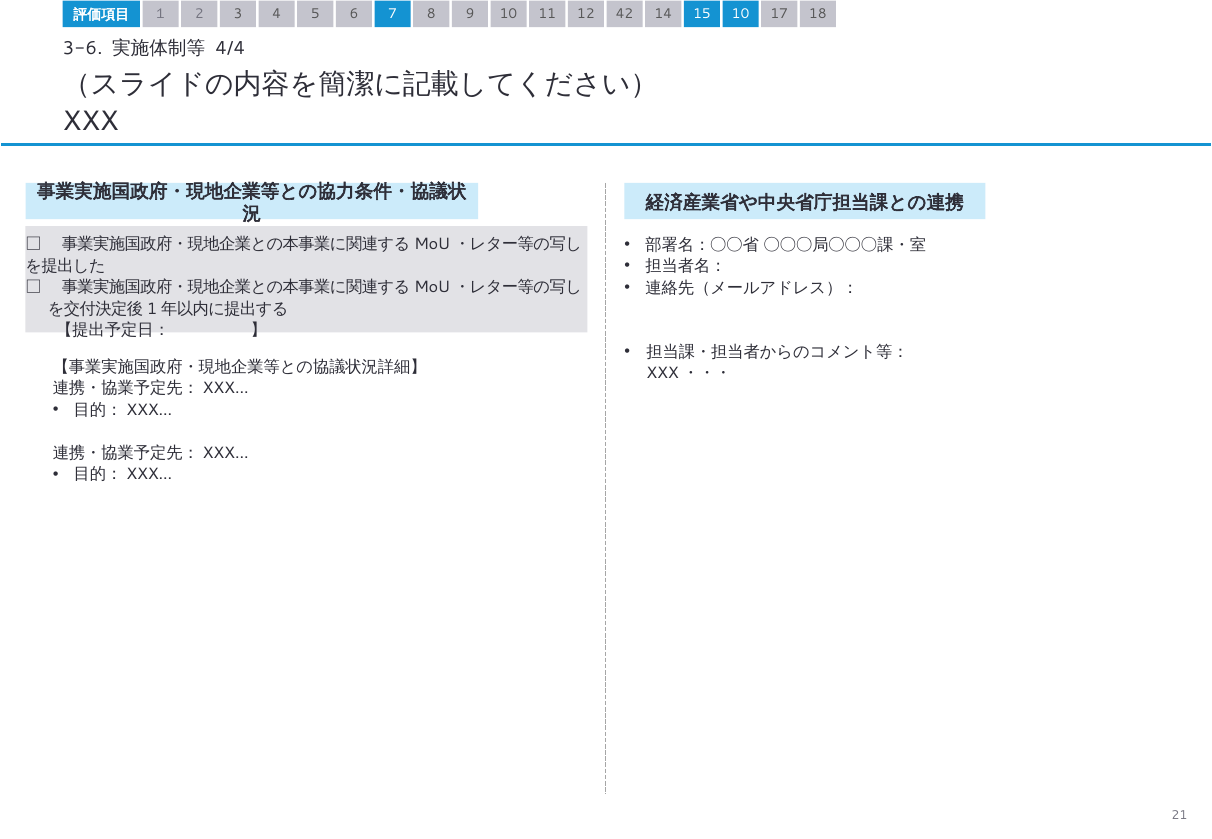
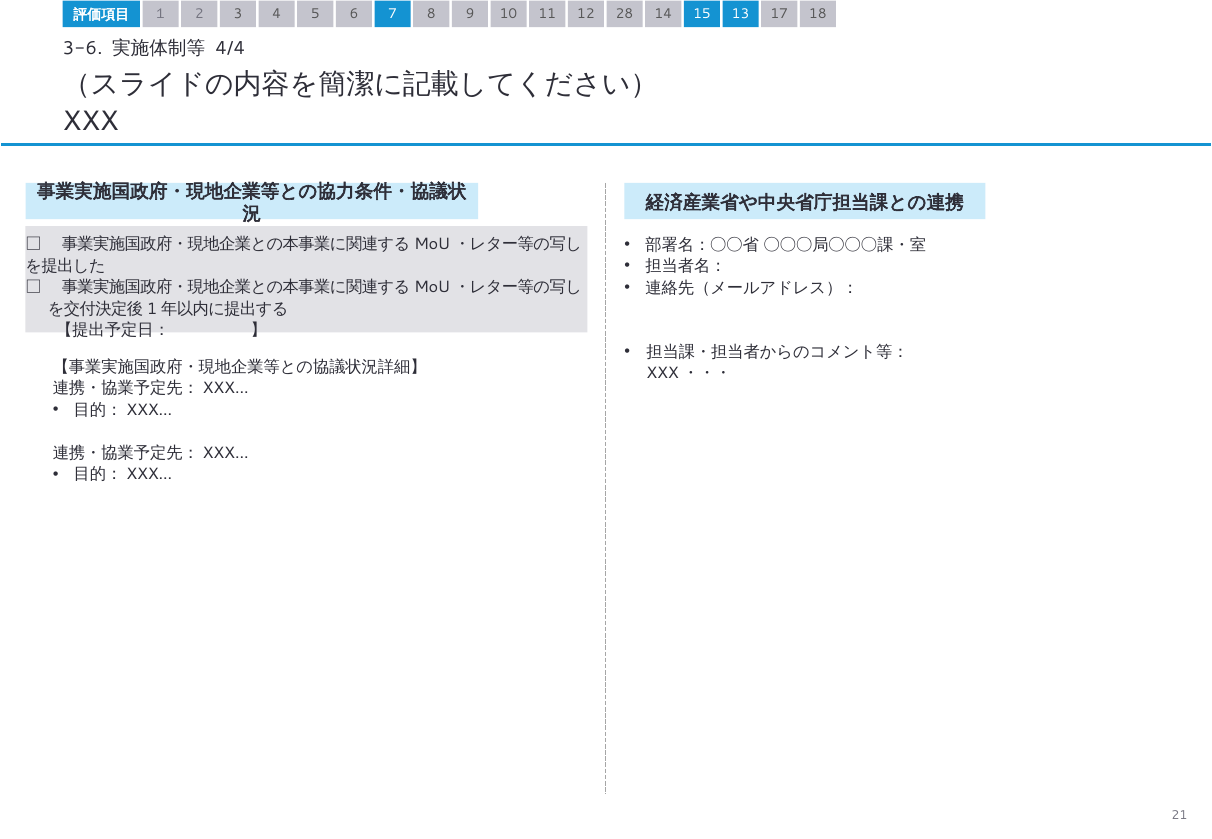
42: 42 -> 28 (625, 14)
15 10: 10 -> 13 (741, 14)
